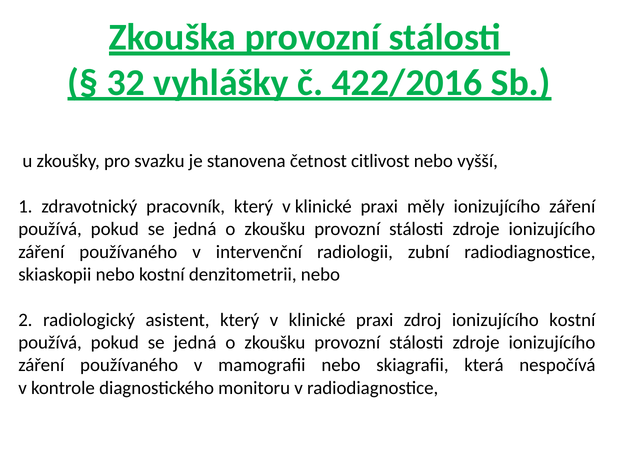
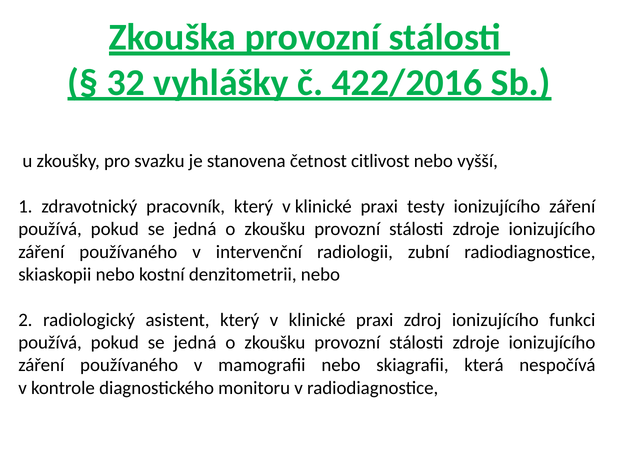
měly: měly -> testy (426, 207)
ionizujícího kostní: kostní -> funkci (572, 320)
